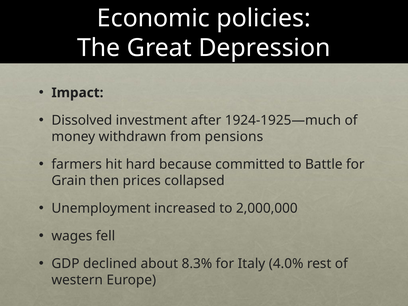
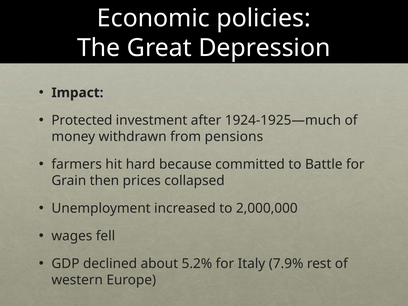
Dissolved: Dissolved -> Protected (82, 120)
8.3%: 8.3% -> 5.2% (197, 264)
4.0%: 4.0% -> 7.9% (286, 264)
